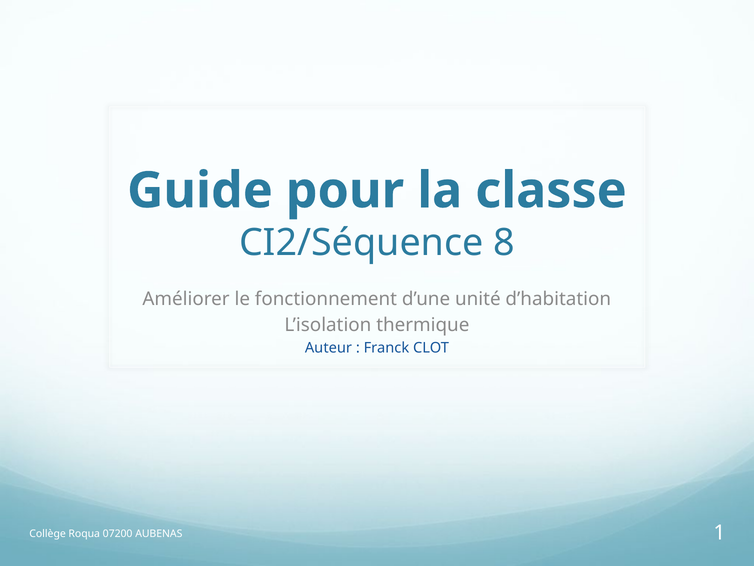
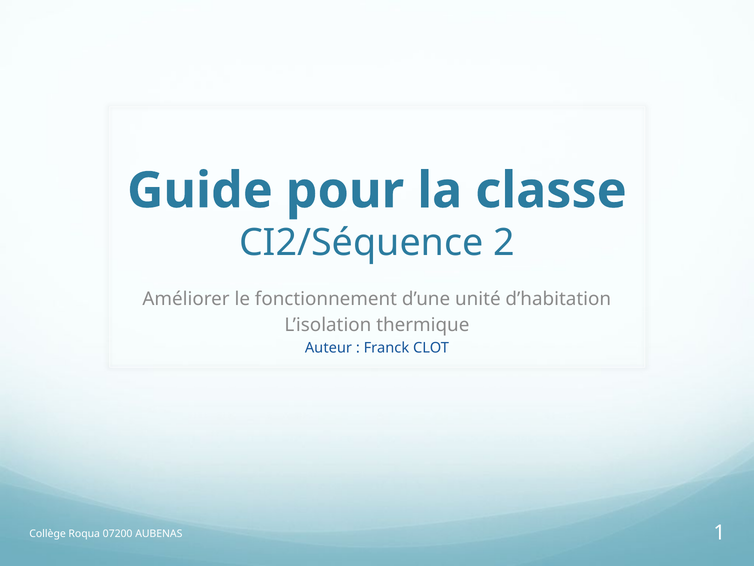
8: 8 -> 2 (504, 242)
